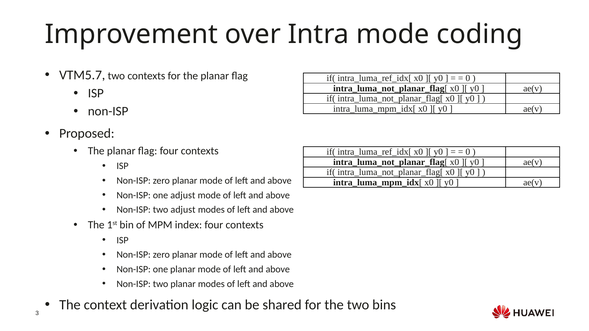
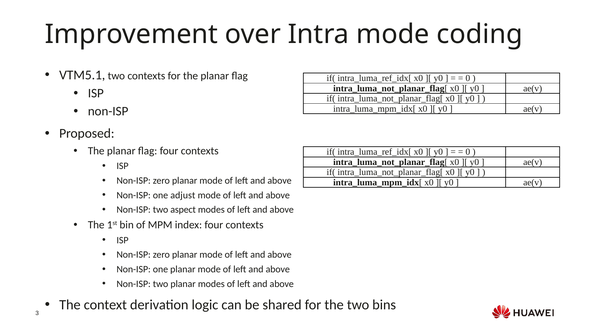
VTM5.7: VTM5.7 -> VTM5.1 (82, 75)
two adjust: adjust -> aspect (183, 210)
